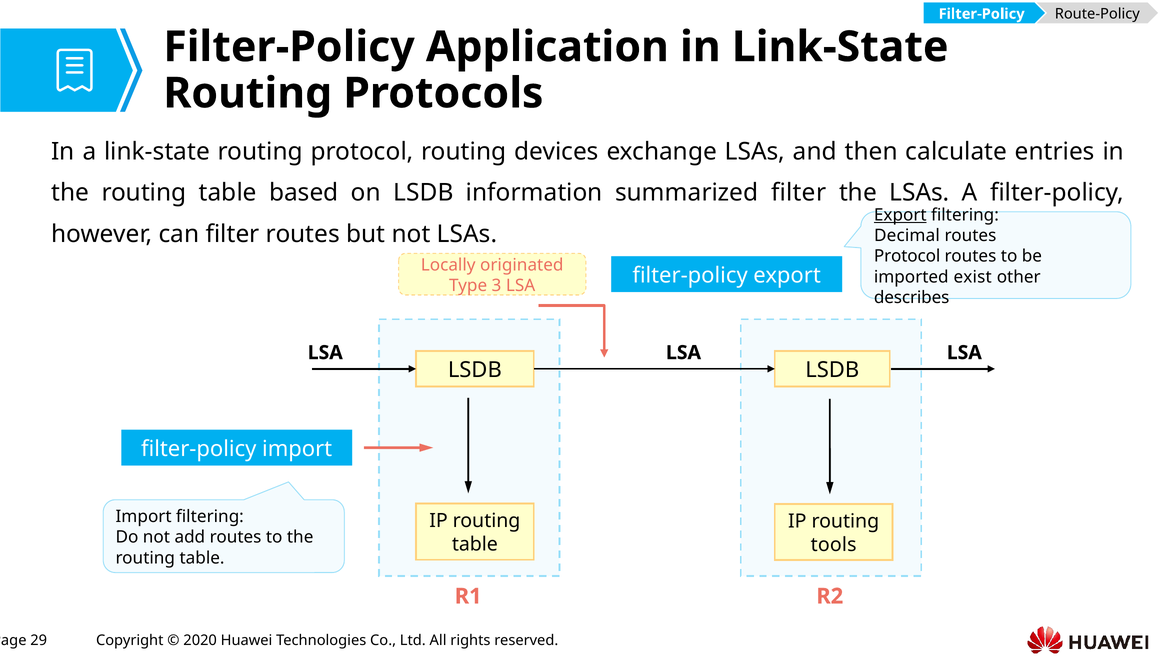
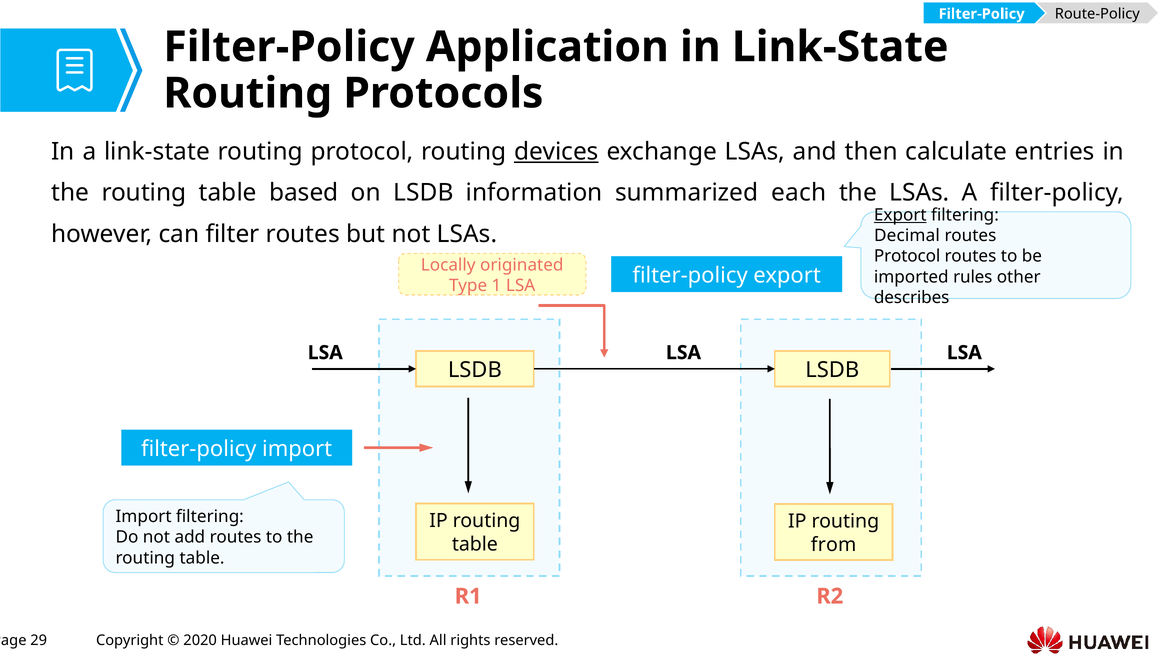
devices underline: none -> present (556, 152)
summarized filter: filter -> each (799, 193)
exist: exist -> rules (973, 277)
3: 3 -> 1 (497, 285)
tools: tools -> from (834, 544)
